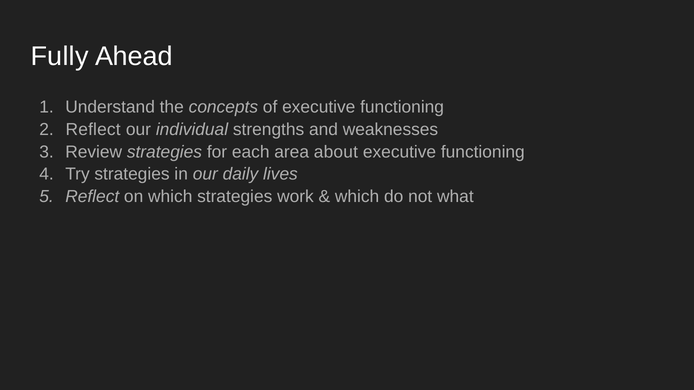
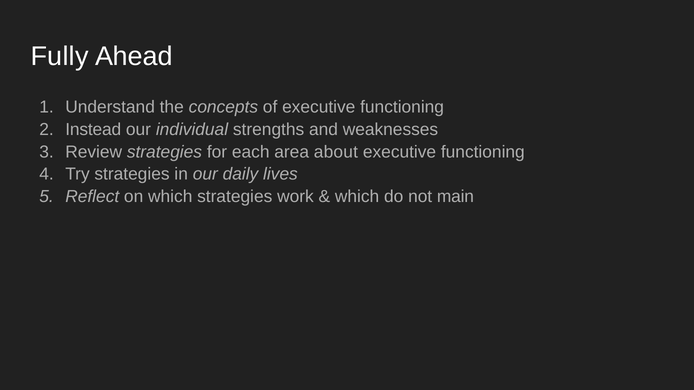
Reflect: Reflect -> Instead (93, 130)
what: what -> main (455, 197)
